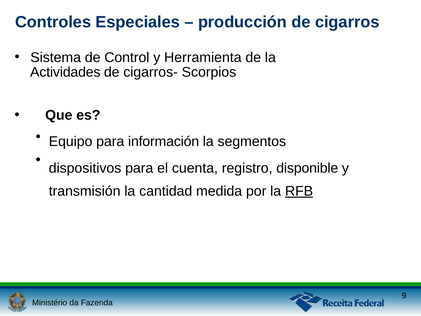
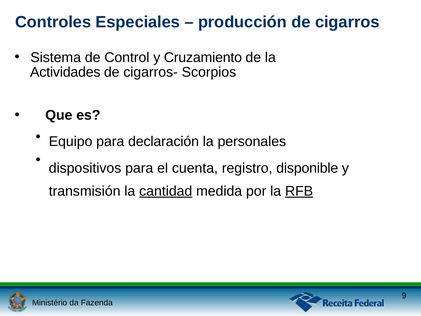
Herramienta: Herramienta -> Cruzamiento (203, 57)
información: información -> declaración (164, 142)
segmentos: segmentos -> personales (252, 142)
cantidad underline: none -> present (166, 191)
